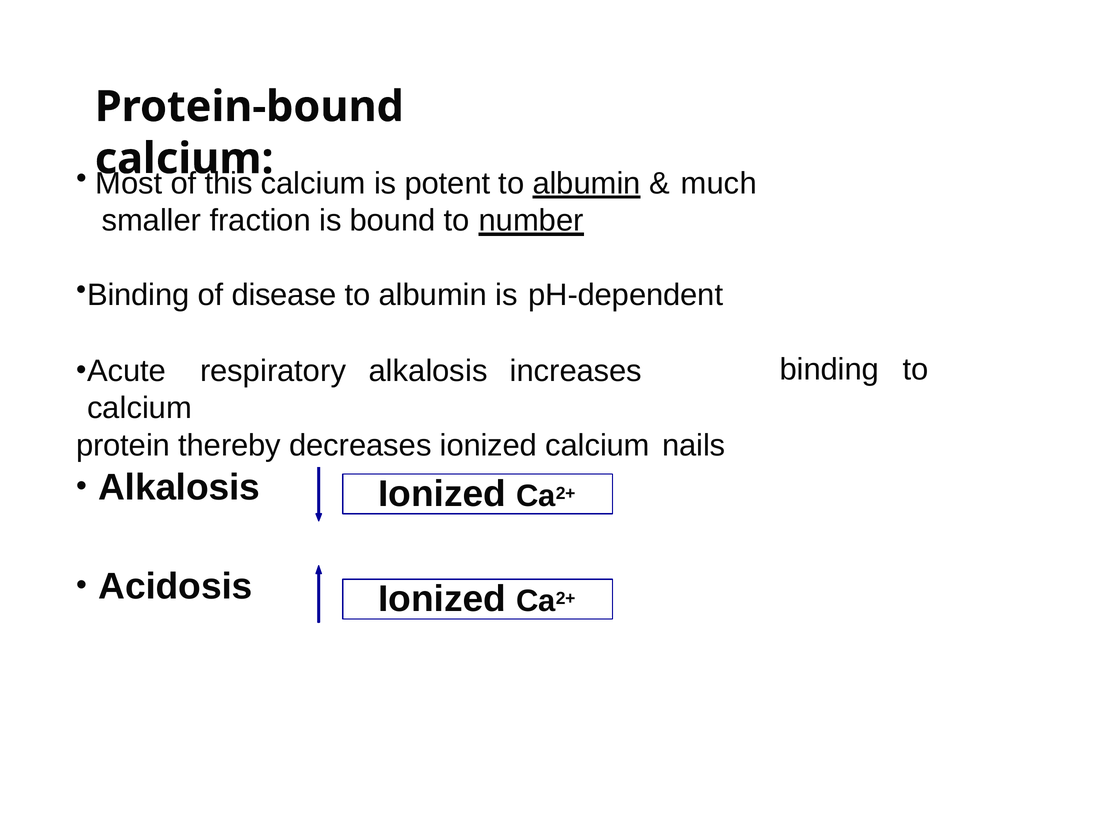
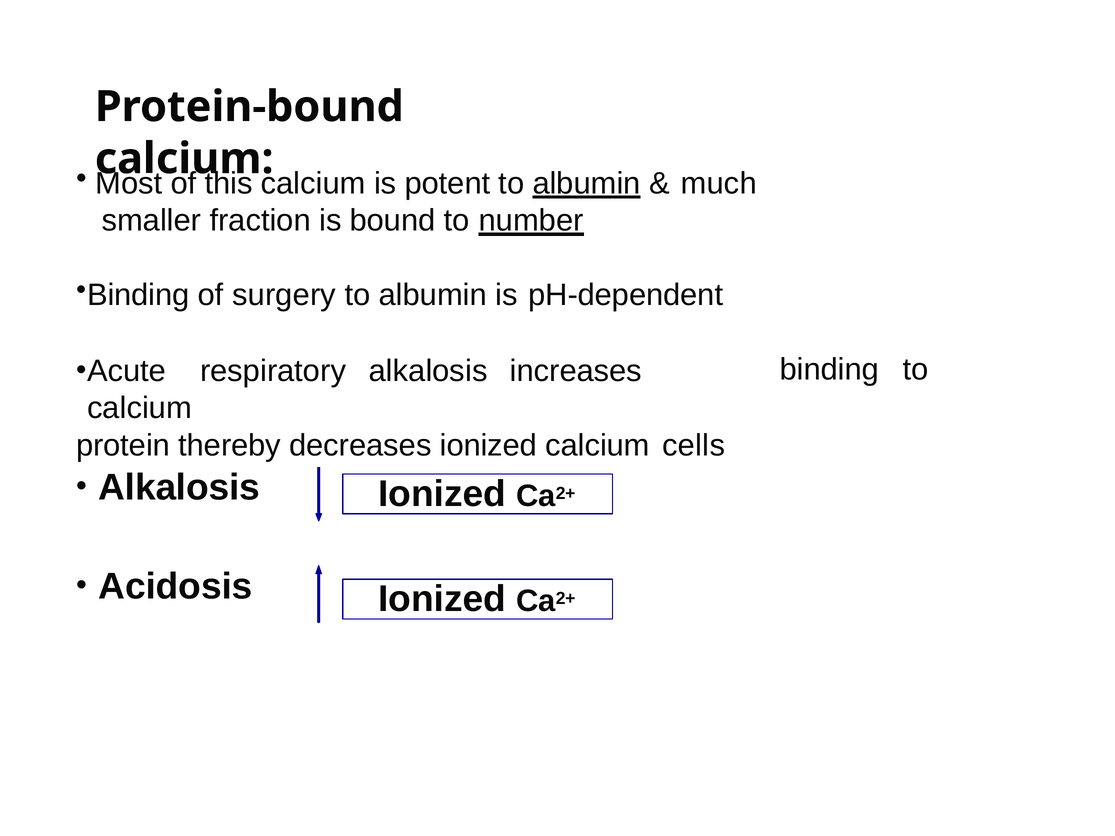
disease: disease -> surgery (284, 295)
nails: nails -> cells (694, 445)
